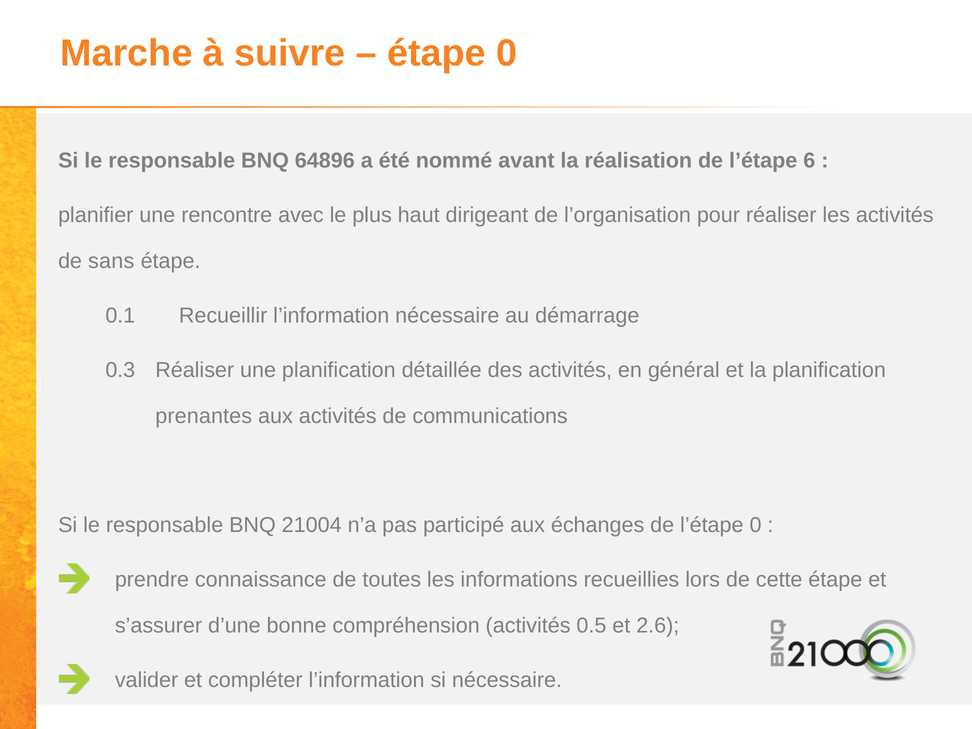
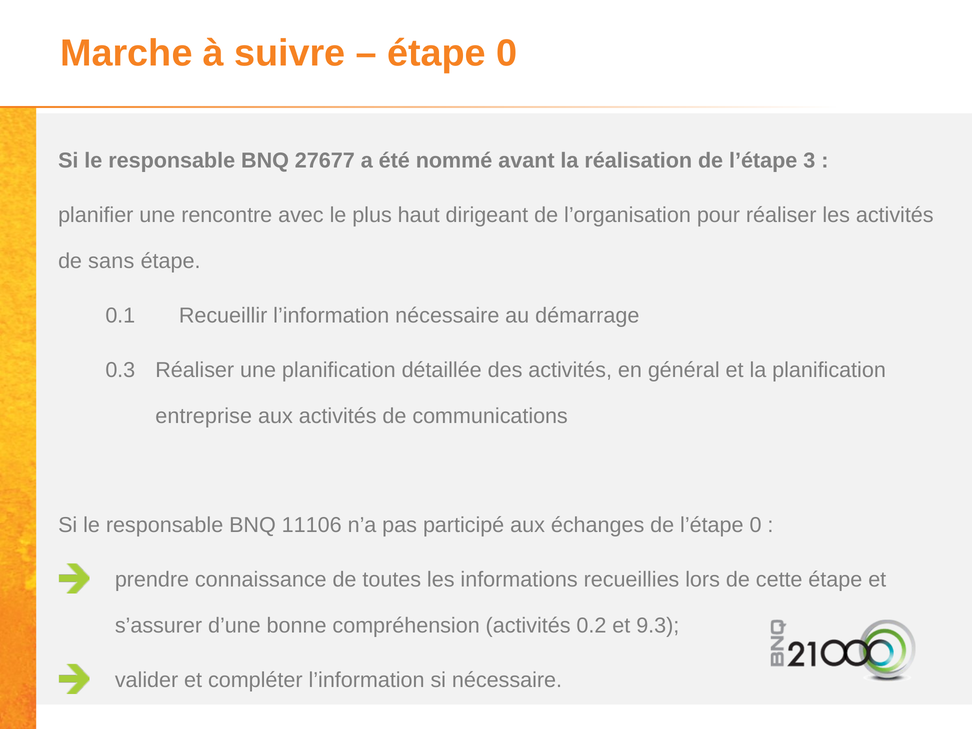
64896: 64896 -> 27677 (325, 161)
6: 6 -> 3 (809, 161)
prenantes: prenantes -> entreprise (204, 416)
21004: 21004 -> 11106 (312, 525)
0.5: 0.5 -> 0.2 (591, 626)
2.6: 2.6 -> 9.3 (658, 626)
